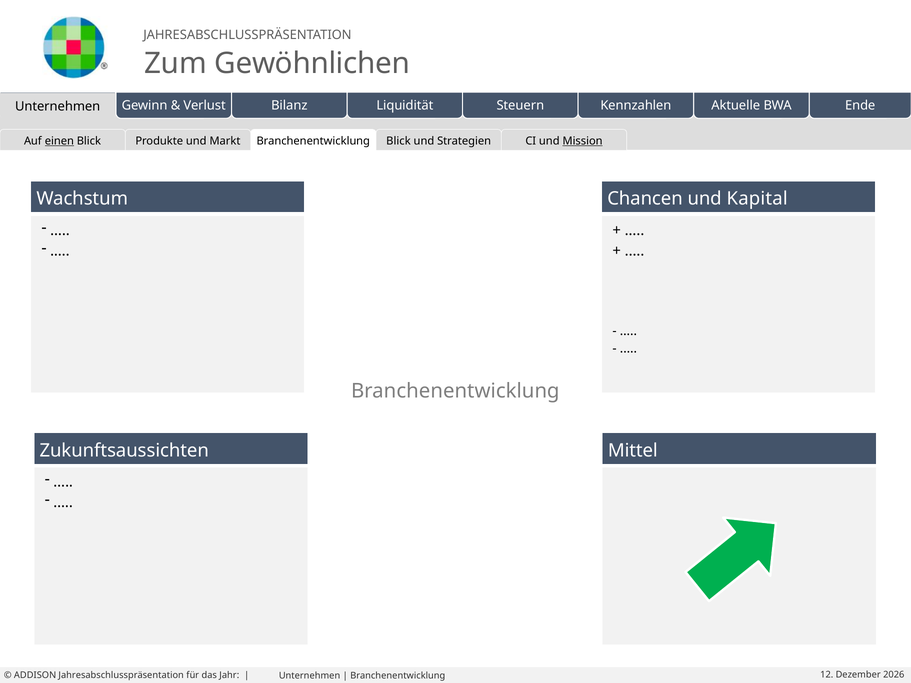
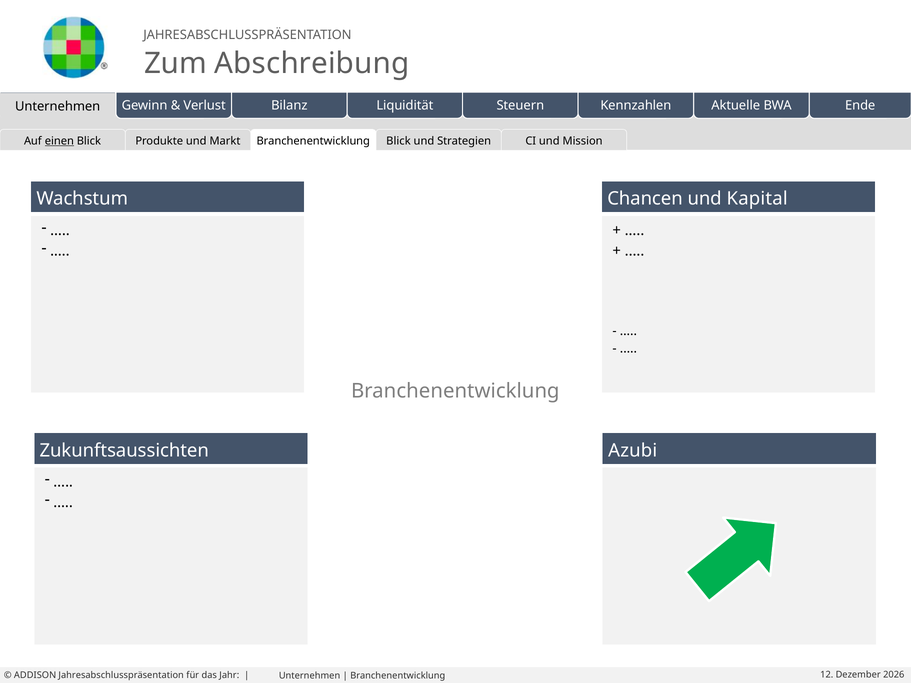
Gewöhnlichen: Gewöhnlichen -> Abschreibung (312, 64)
Mission underline: present -> none (583, 141)
Mittel: Mittel -> Azubi (633, 450)
